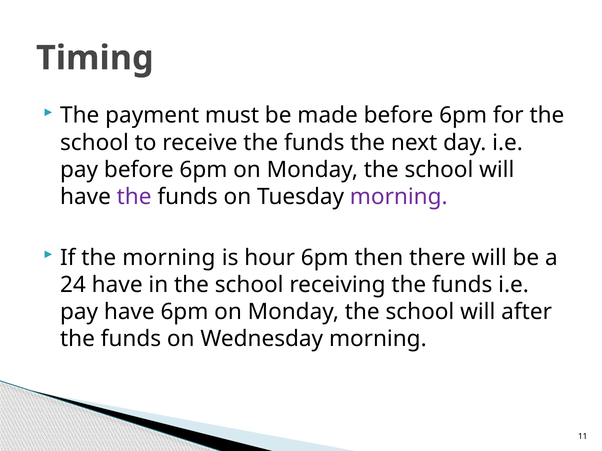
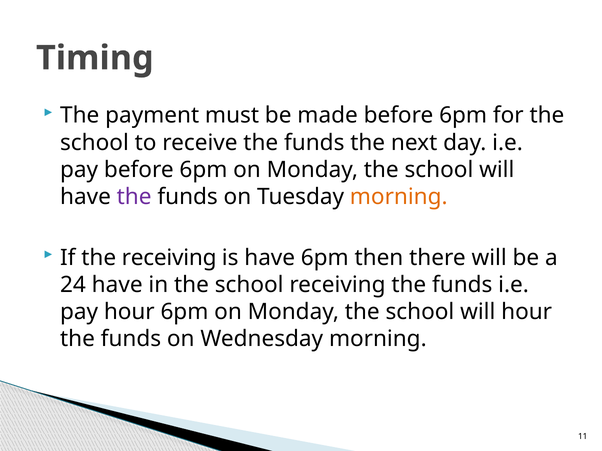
morning colour: purple -> orange (399, 197)
the morning: morning -> receiving (169, 258)
is hour: hour -> have (270, 258)
pay have: have -> hour (129, 312)
will after: after -> hour (527, 312)
